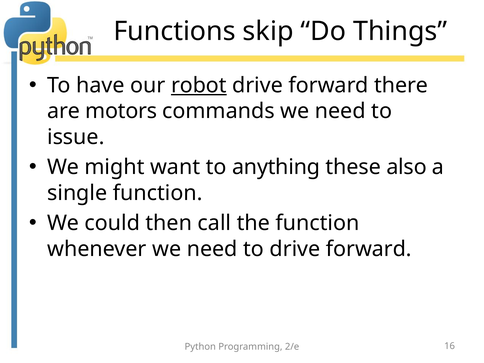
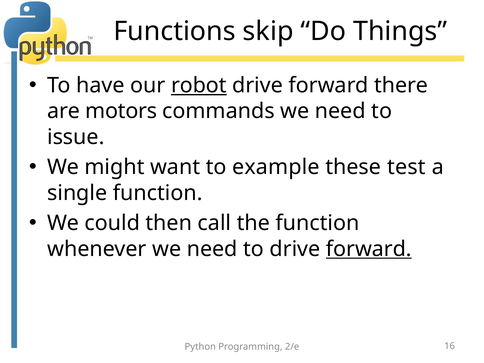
anything: anything -> example (276, 167)
also: also -> test (406, 167)
forward underline: none -> present (369, 249)
